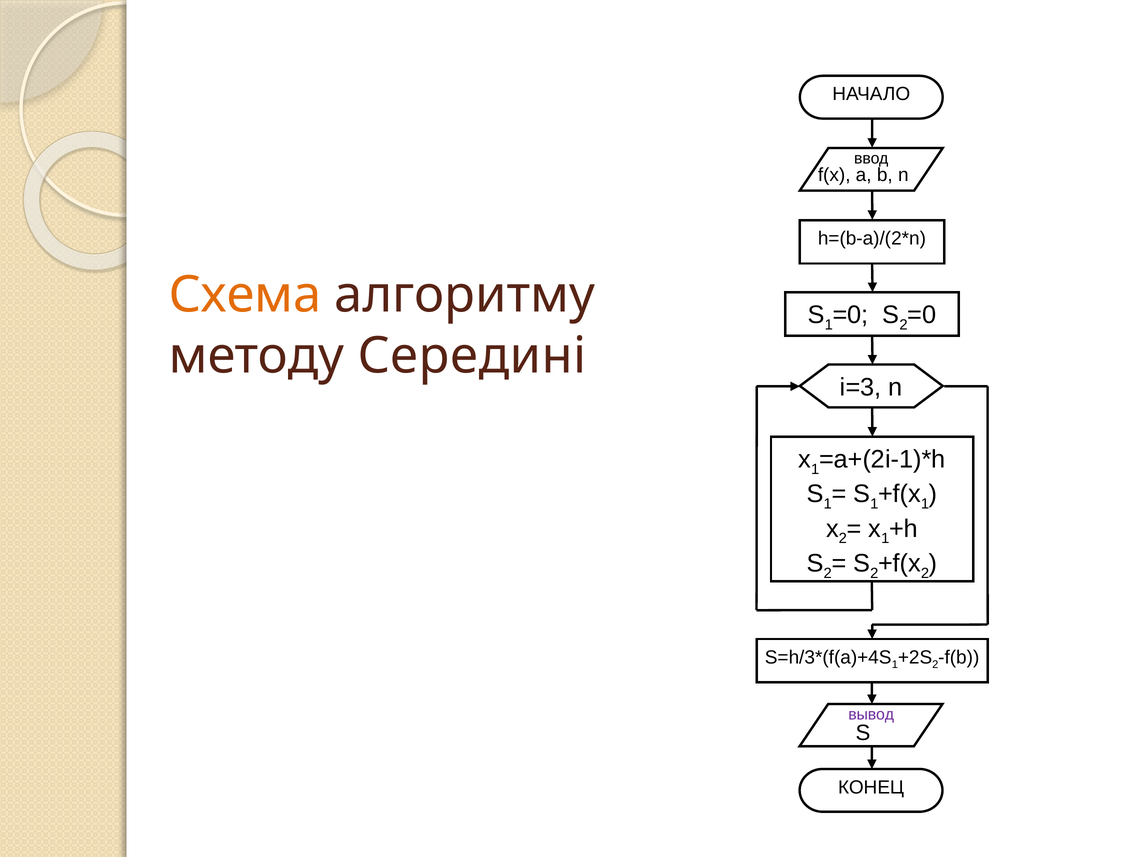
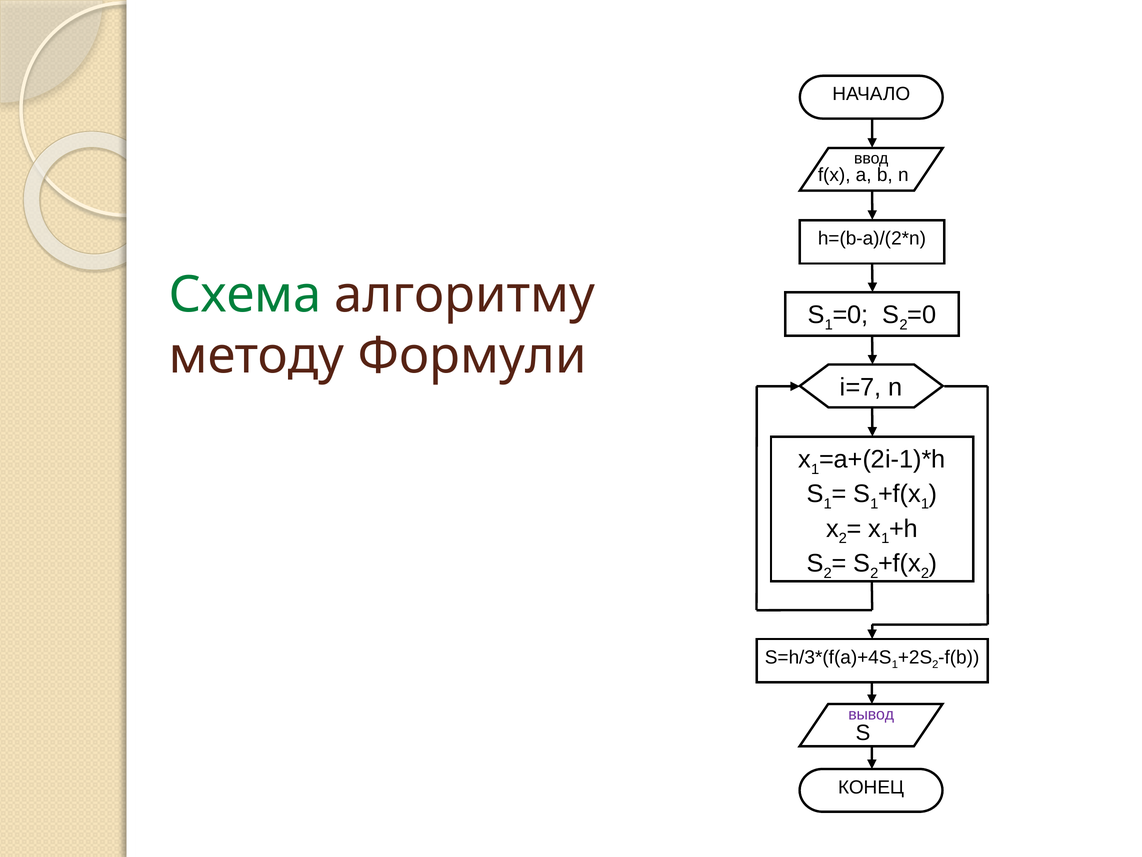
Схема colour: orange -> green (245, 295)
Середині: Середині -> Формули (472, 356)
i=3: i=3 -> i=7 (861, 387)
